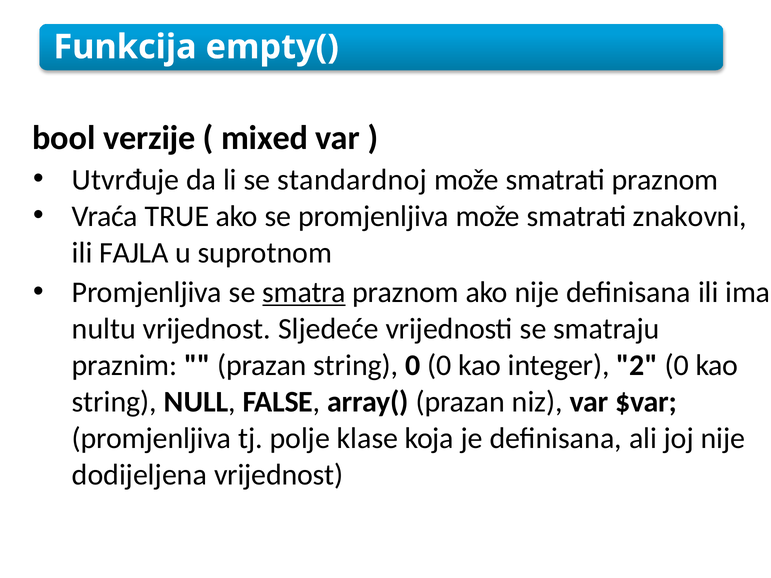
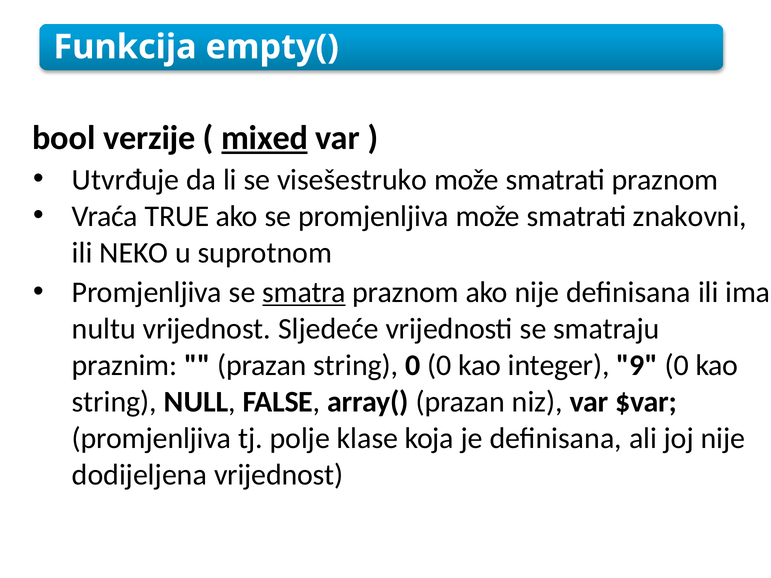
mixed underline: none -> present (265, 138)
standardnoj: standardnoj -> visešestruko (352, 180)
FAJLA: FAJLA -> NEKO (134, 253)
2: 2 -> 9 (637, 366)
